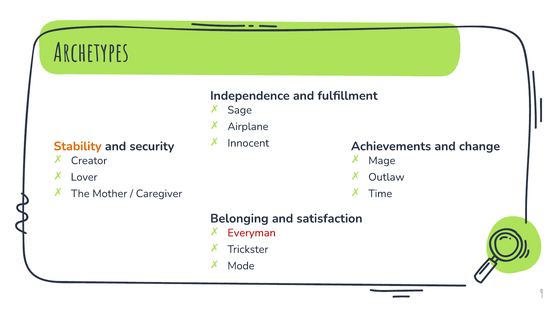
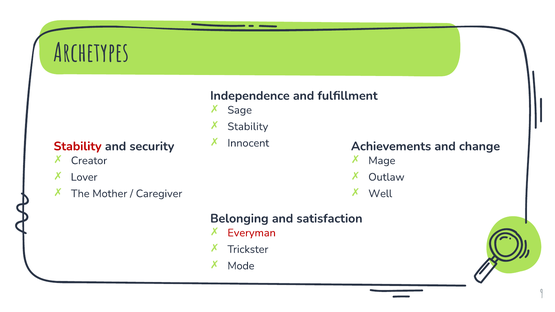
Airplane: Airplane -> Stability (248, 127)
Stability colour: orange -> red (78, 146)
Time: Time -> Well (380, 194)
